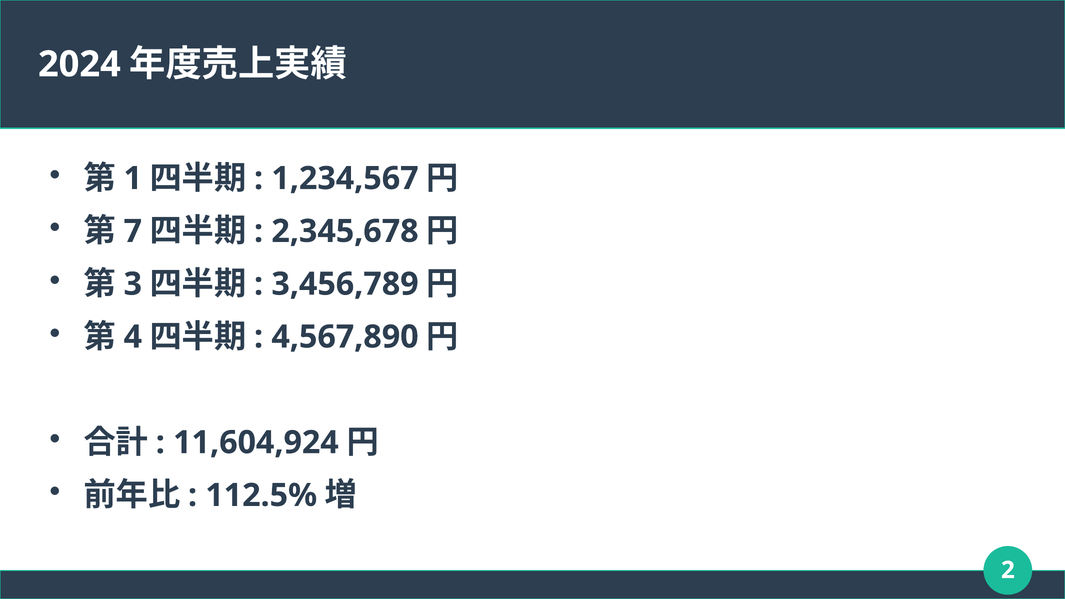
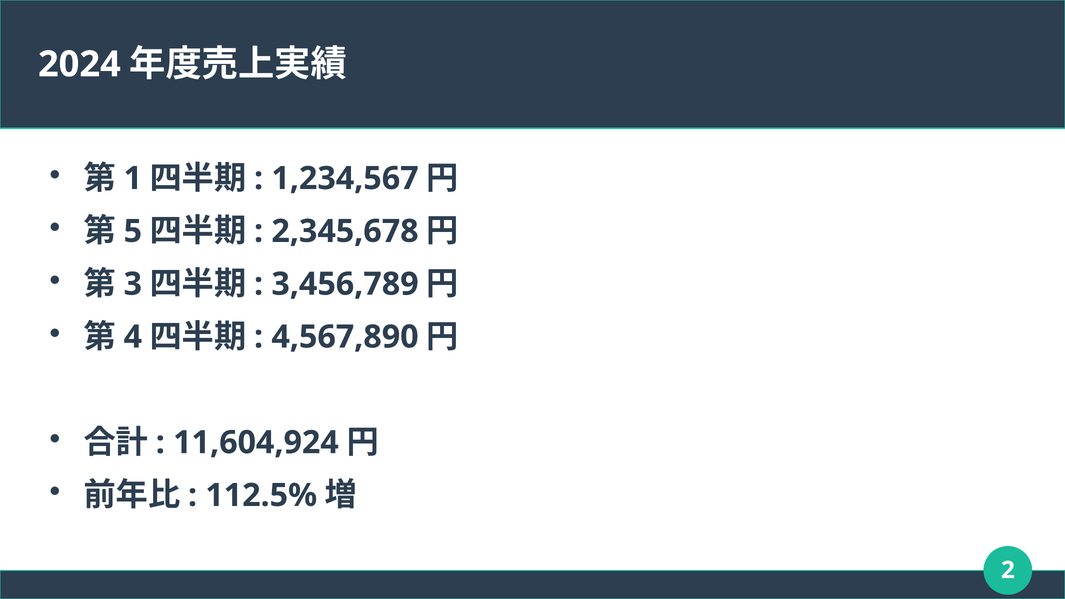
7: 7 -> 5 (133, 231)
